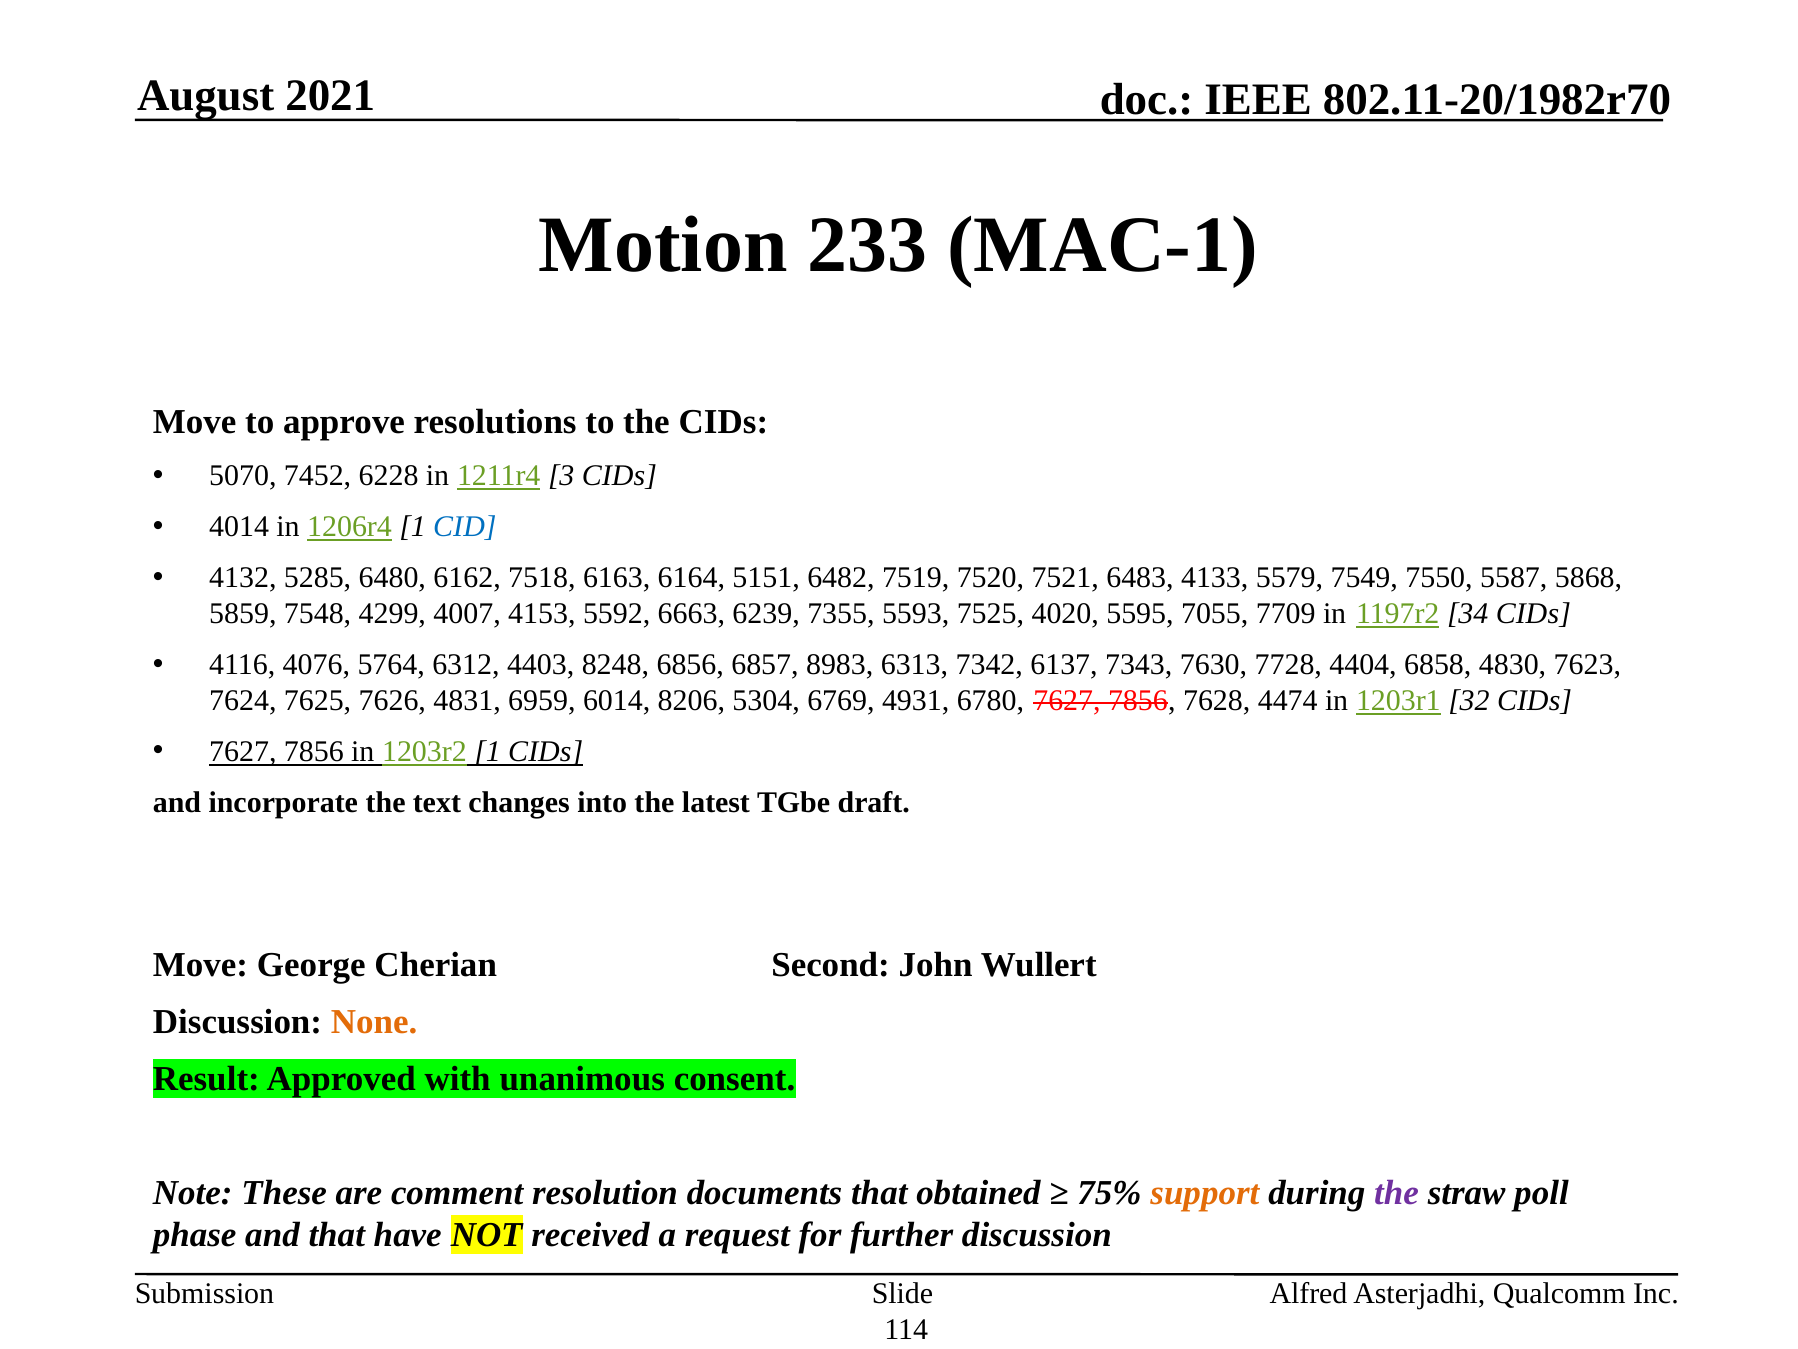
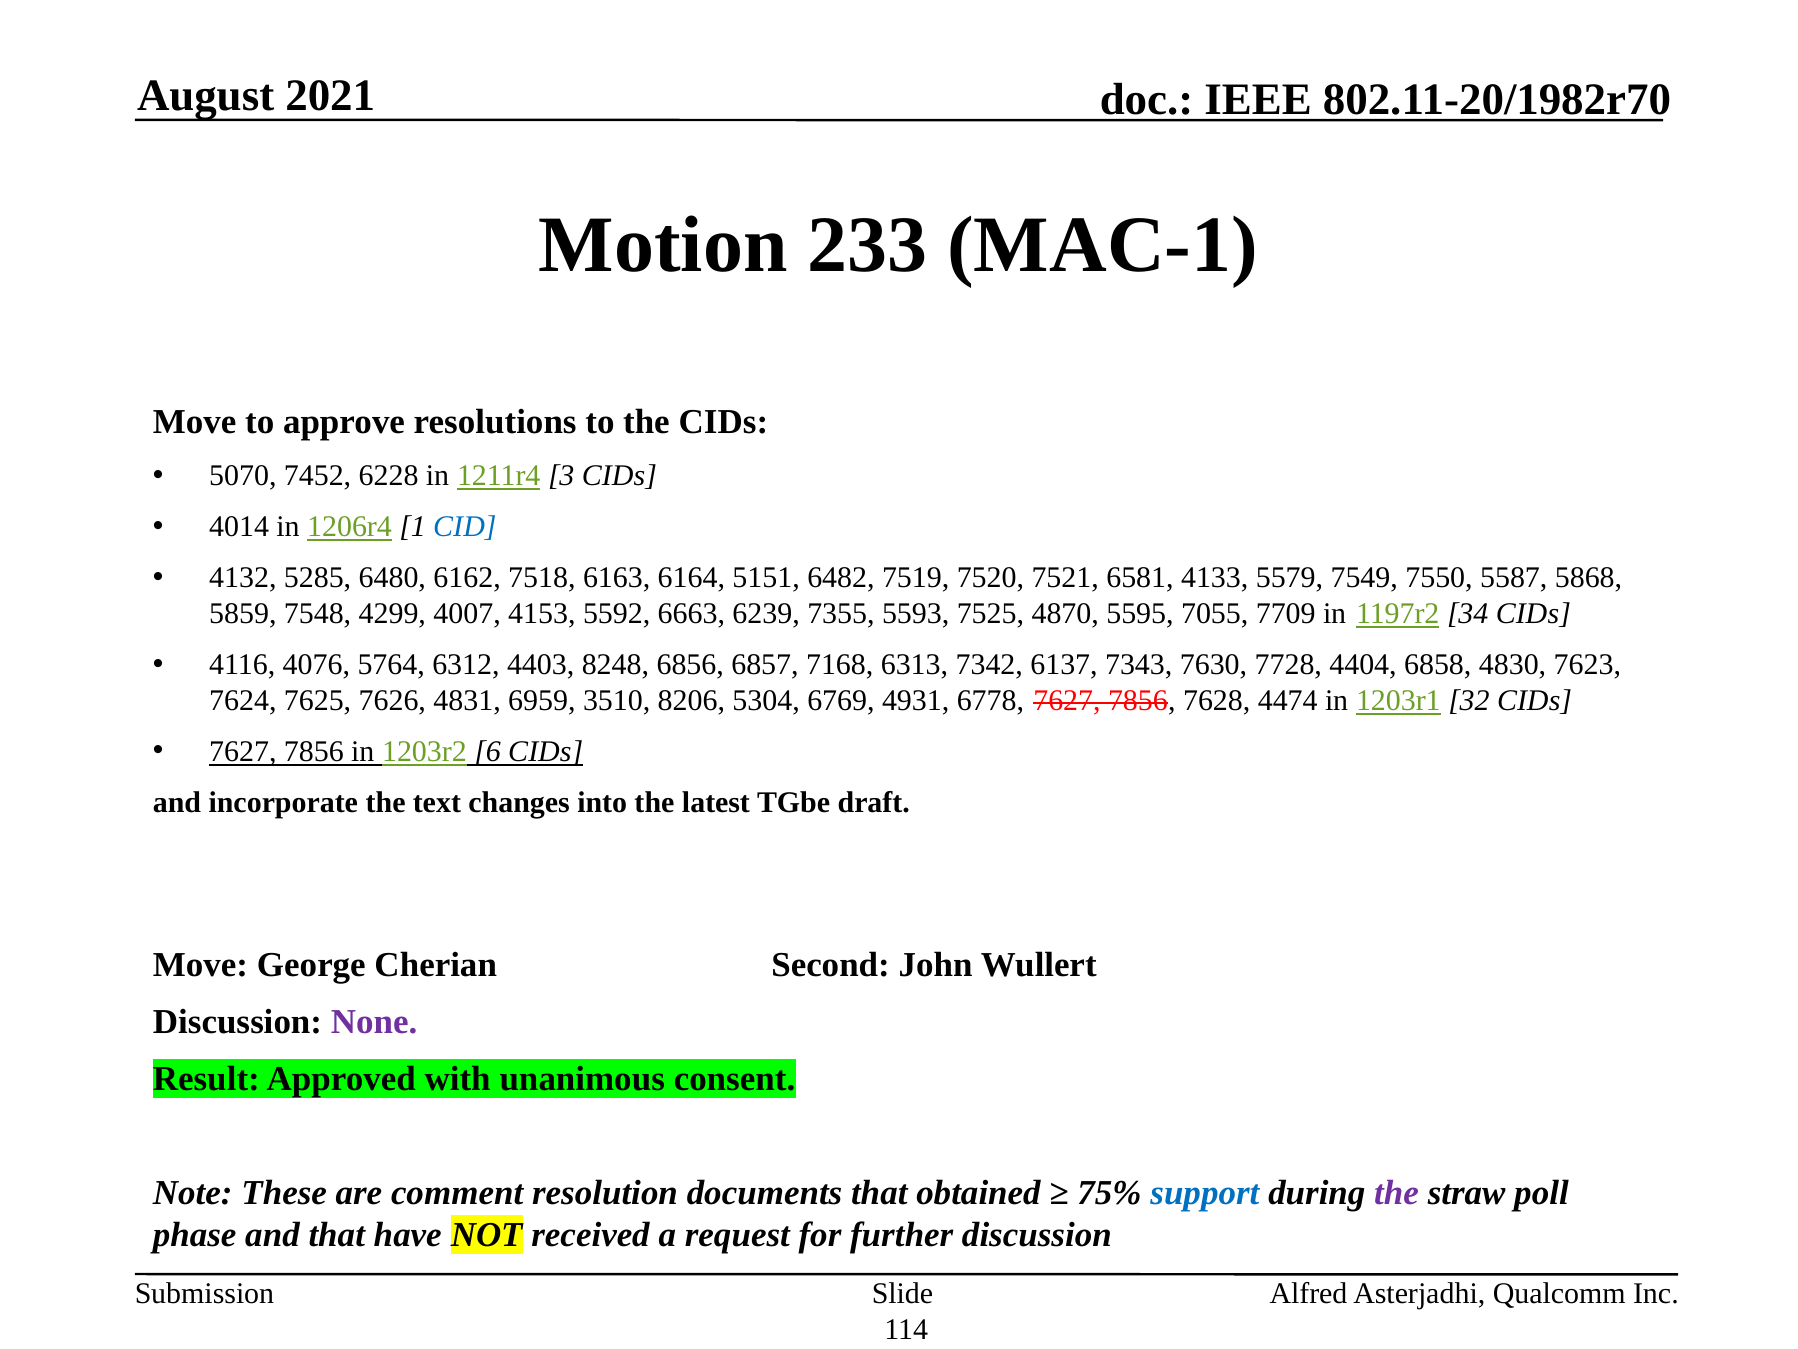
6483: 6483 -> 6581 (1140, 578)
4020: 4020 -> 4870 (1065, 614)
8983: 8983 -> 7168 (840, 665)
6014: 6014 -> 3510 (617, 700)
6780: 6780 -> 6778 (990, 700)
1203r2 1: 1 -> 6 (488, 751)
None colour: orange -> purple (374, 1022)
support colour: orange -> blue (1205, 1193)
